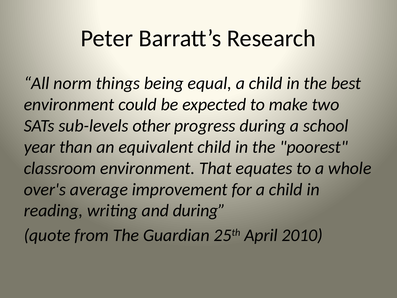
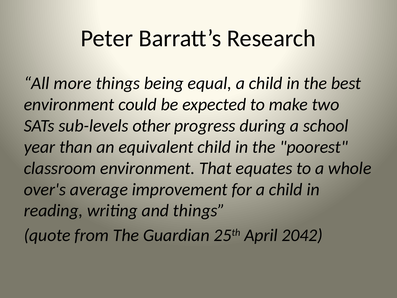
norm: norm -> more (73, 83)
and during: during -> things (199, 210)
2010: 2010 -> 2042 (302, 235)
